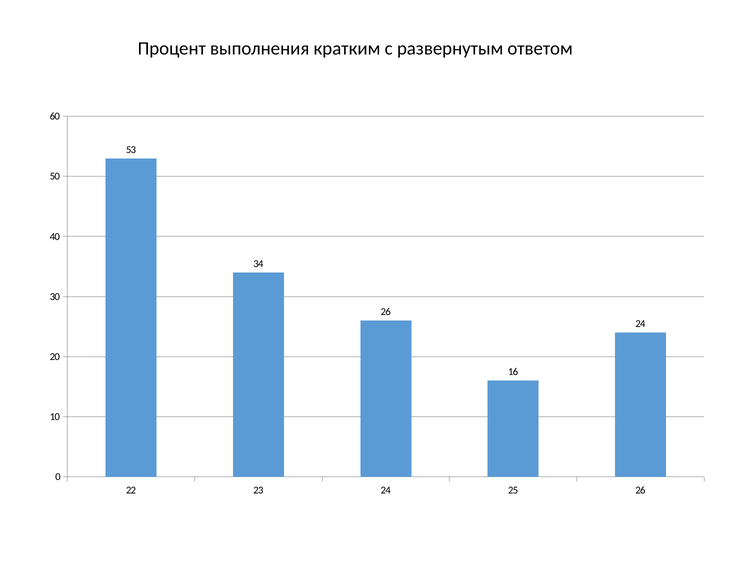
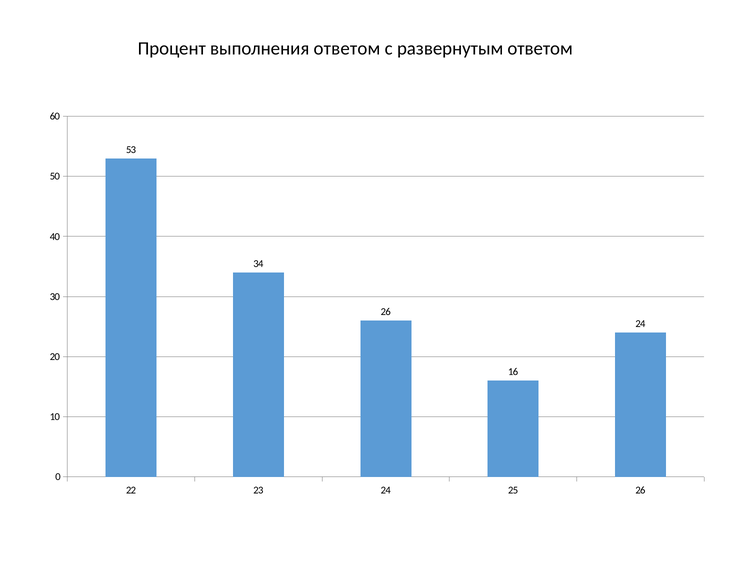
выполнения кратким: кратким -> ответом (347, 48)
